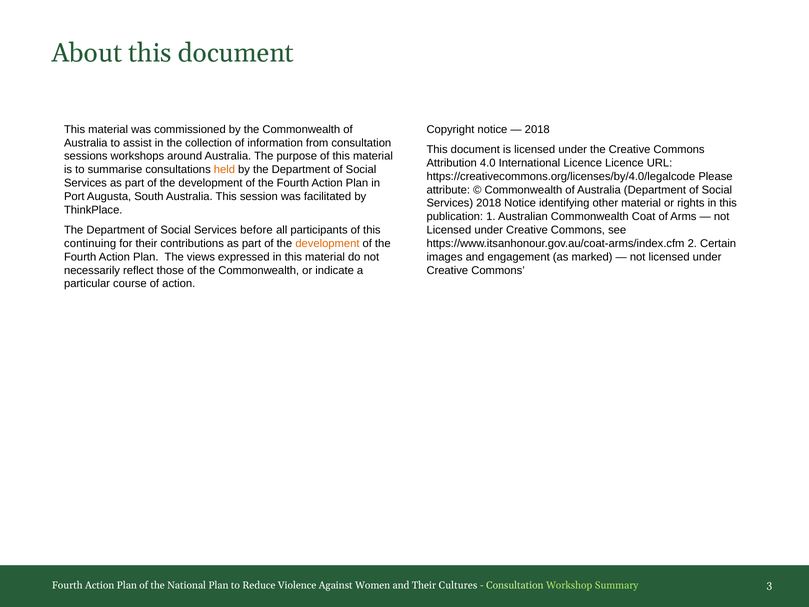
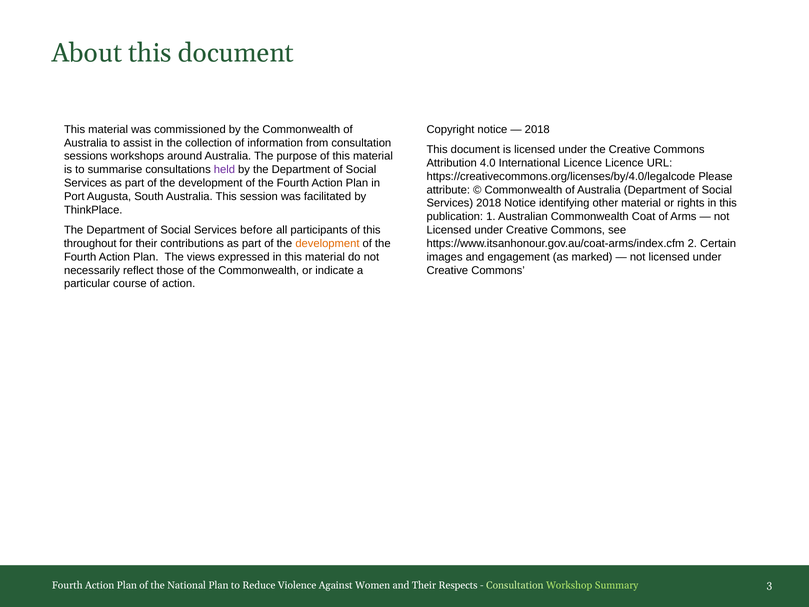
held colour: orange -> purple (224, 170)
continuing: continuing -> throughout (90, 243)
Cultures: Cultures -> Respects (458, 585)
